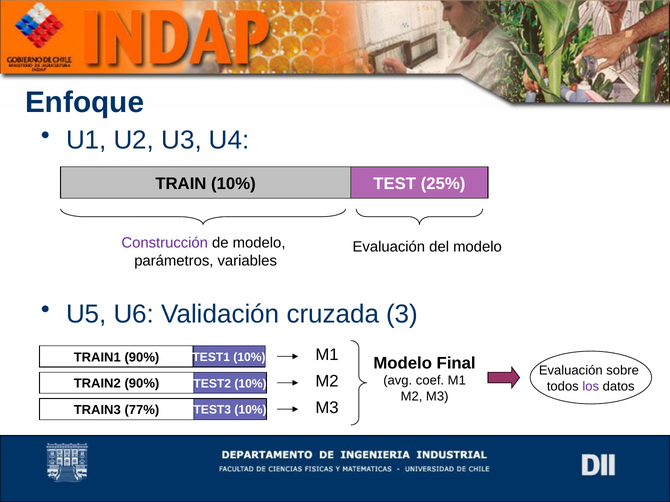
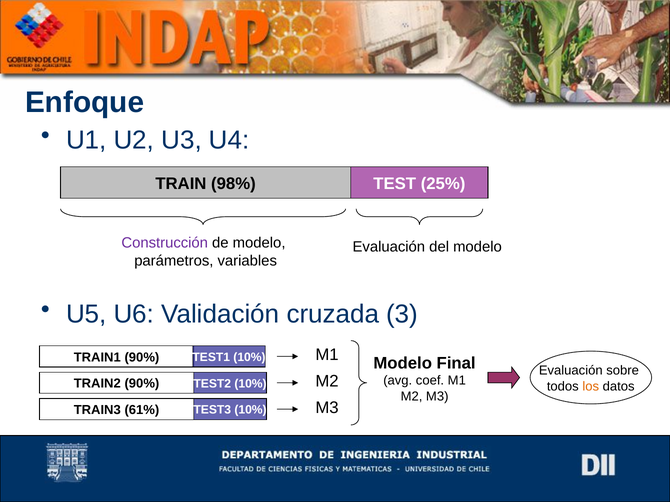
TRAIN 10%: 10% -> 98% (233, 184)
los colour: purple -> orange (591, 387)
77%: 77% -> 61% (142, 410)
